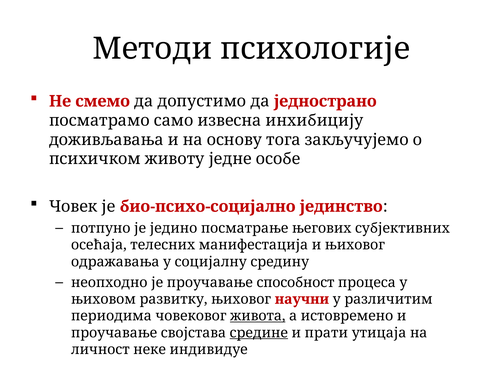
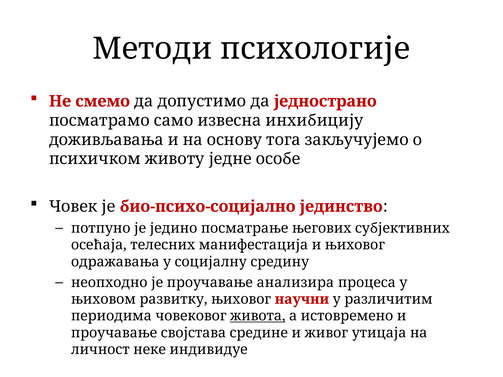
способност: способност -> анализира (295, 283)
средине underline: present -> none (259, 333)
прати: прати -> живог (326, 333)
